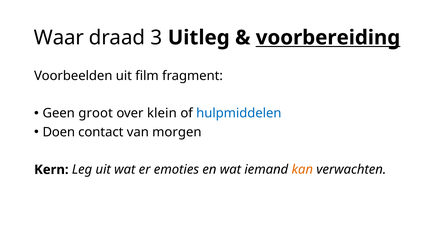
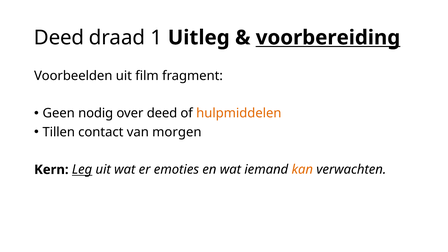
Waar: Waar -> Deed (59, 38)
3: 3 -> 1 (156, 38)
groot: groot -> nodig (96, 113)
over klein: klein -> deed (162, 113)
hulpmiddelen colour: blue -> orange (239, 113)
Doen: Doen -> Tillen (59, 132)
Leg underline: none -> present (82, 170)
